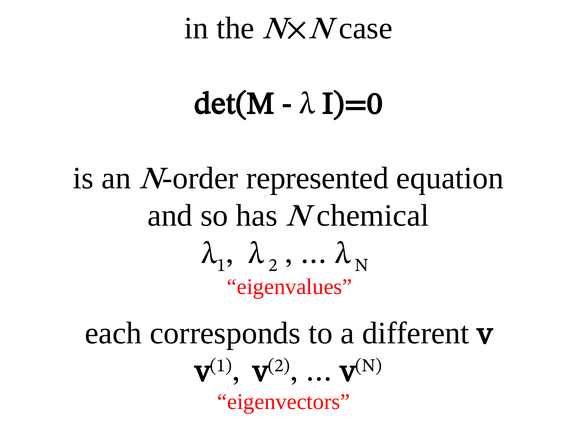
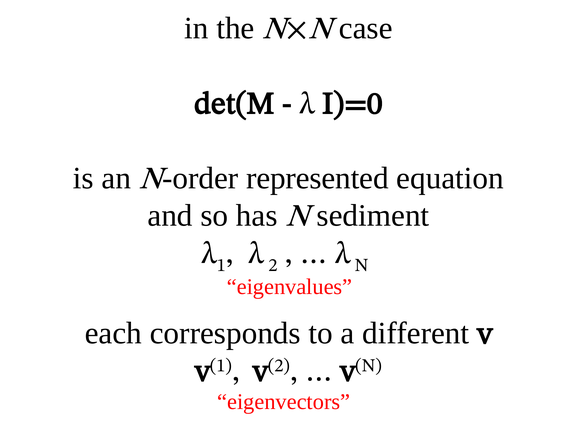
chemical: chemical -> sediment (373, 216)
